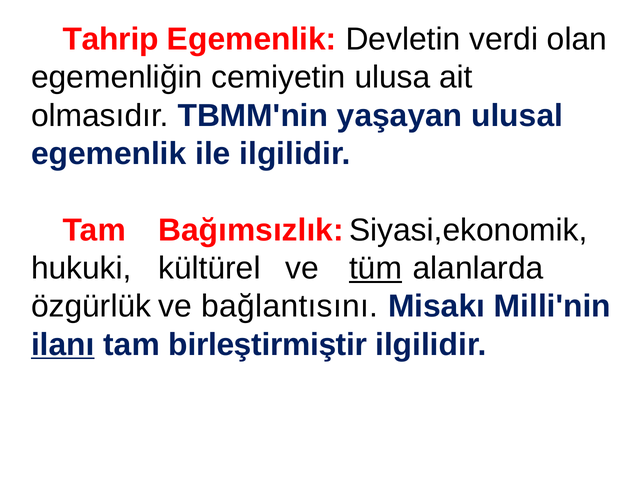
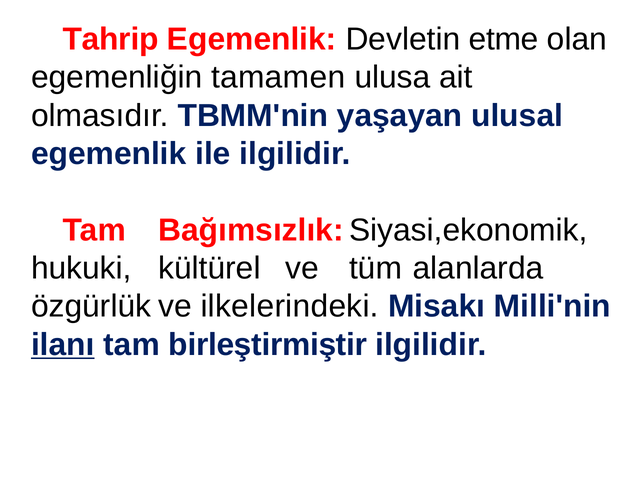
verdi: verdi -> etme (504, 39)
cemiyetin: cemiyetin -> tamamen (278, 77)
tüm underline: present -> none (376, 268)
bağlantısını: bağlantısını -> ilkelerindeki (290, 306)
